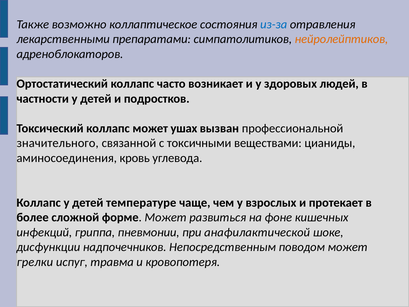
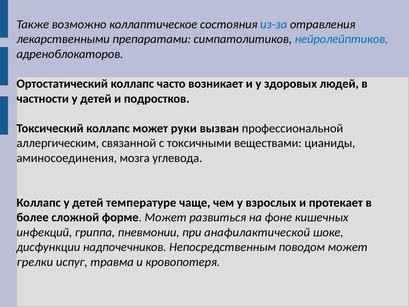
нейролейптиков colour: orange -> blue (341, 39)
ушах: ушах -> руки (184, 128)
значительного: значительного -> аллергическим (58, 143)
кровь: кровь -> мозга (135, 158)
